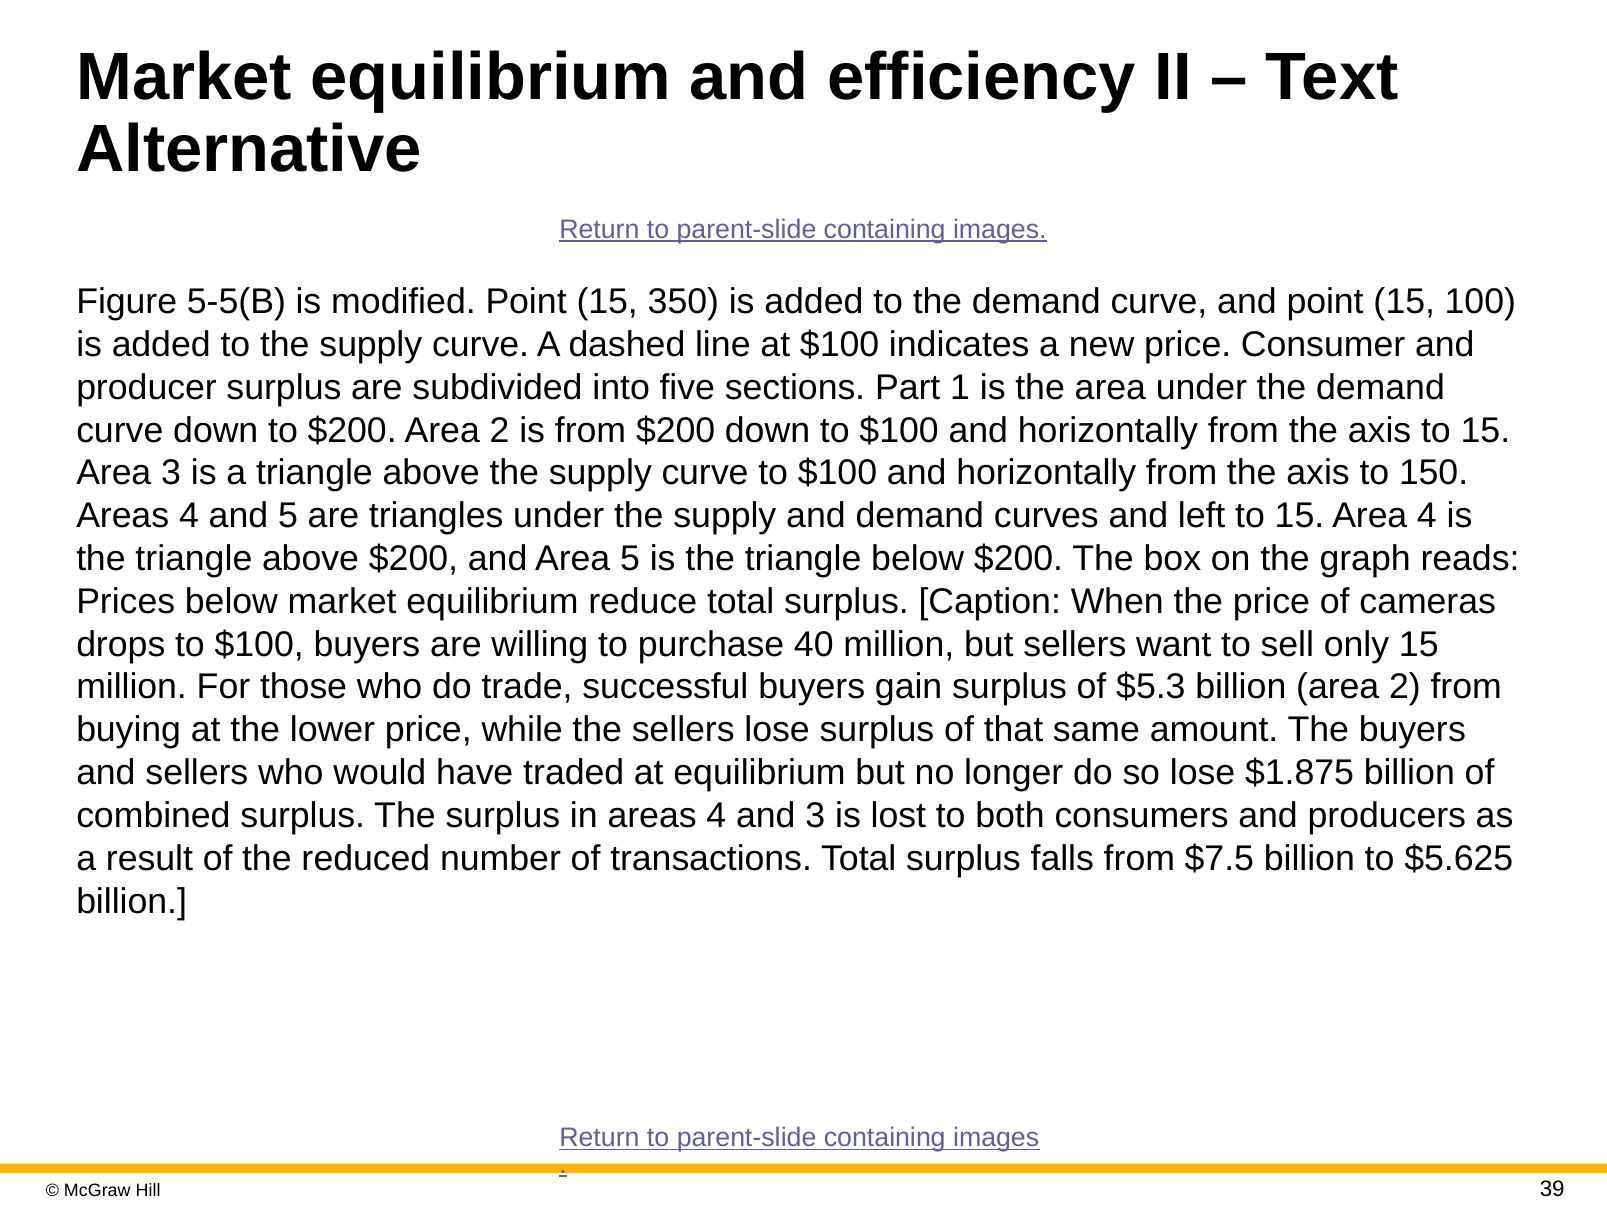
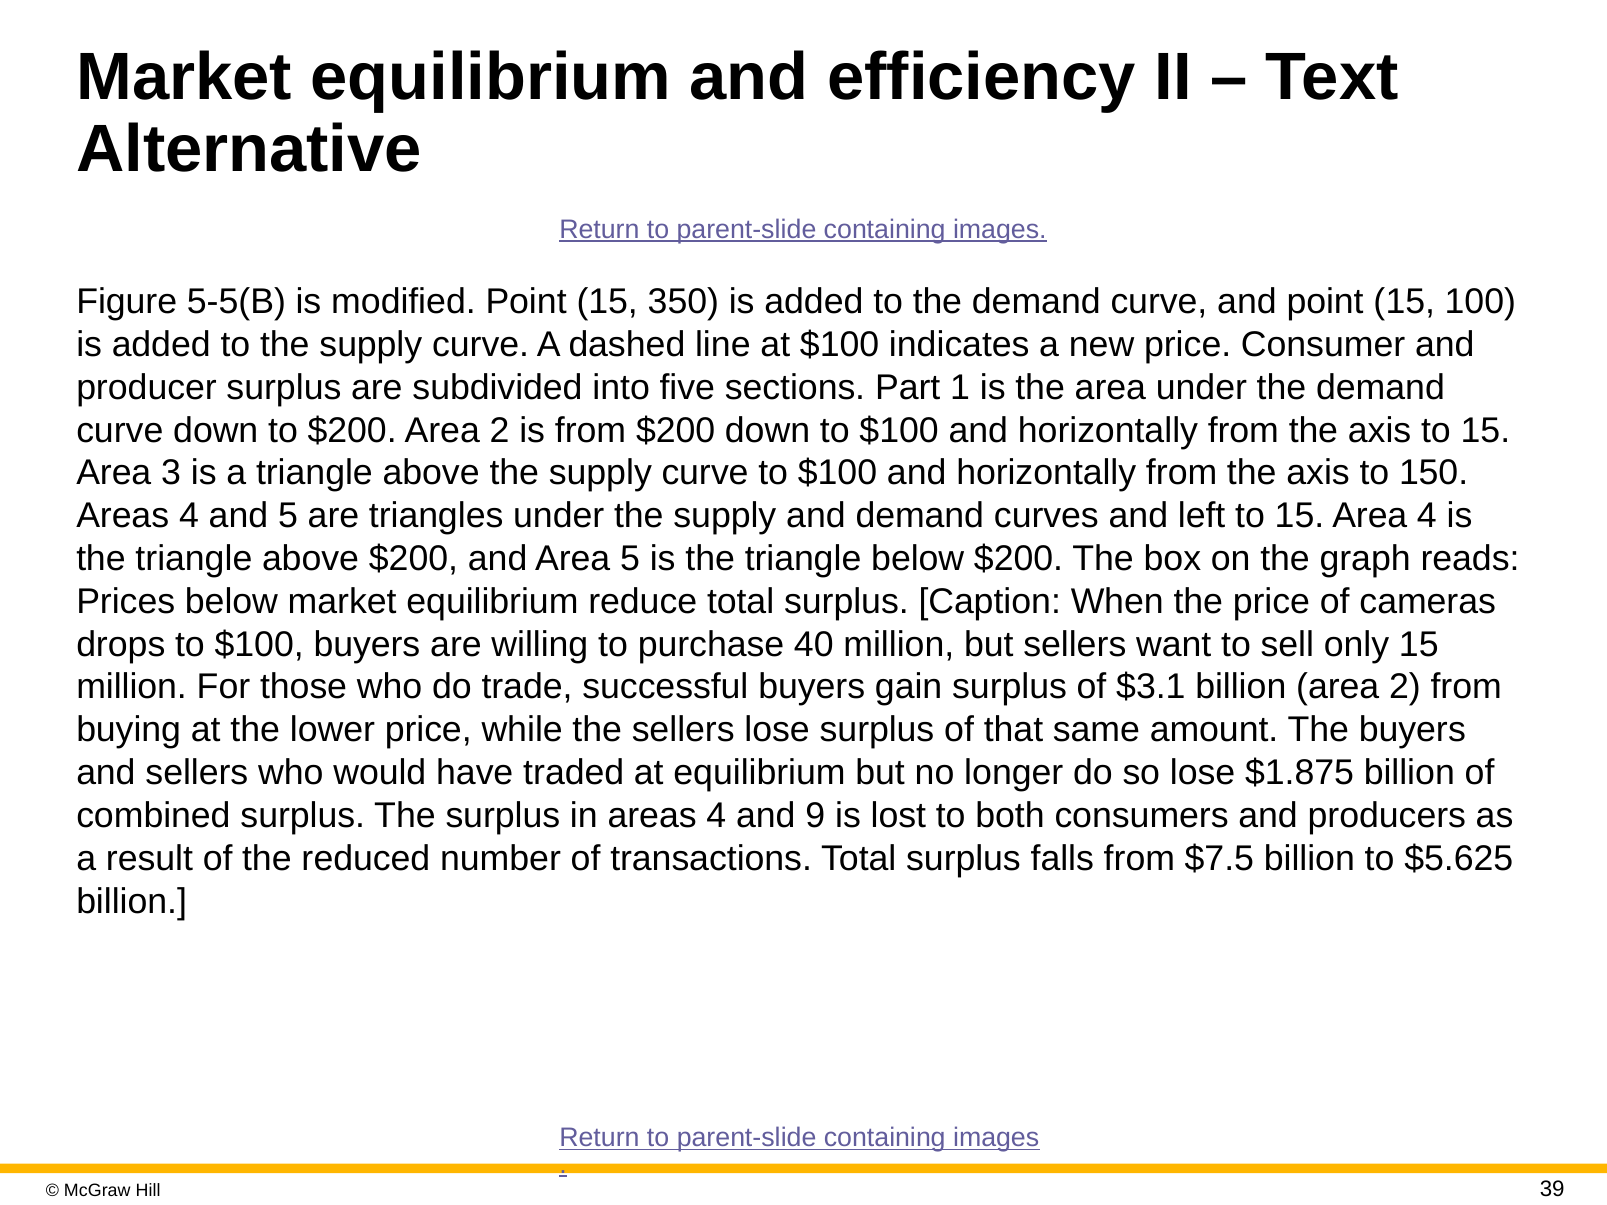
$5.3: $5.3 -> $3.1 (1151, 687)
and 3: 3 -> 9 (815, 816)
